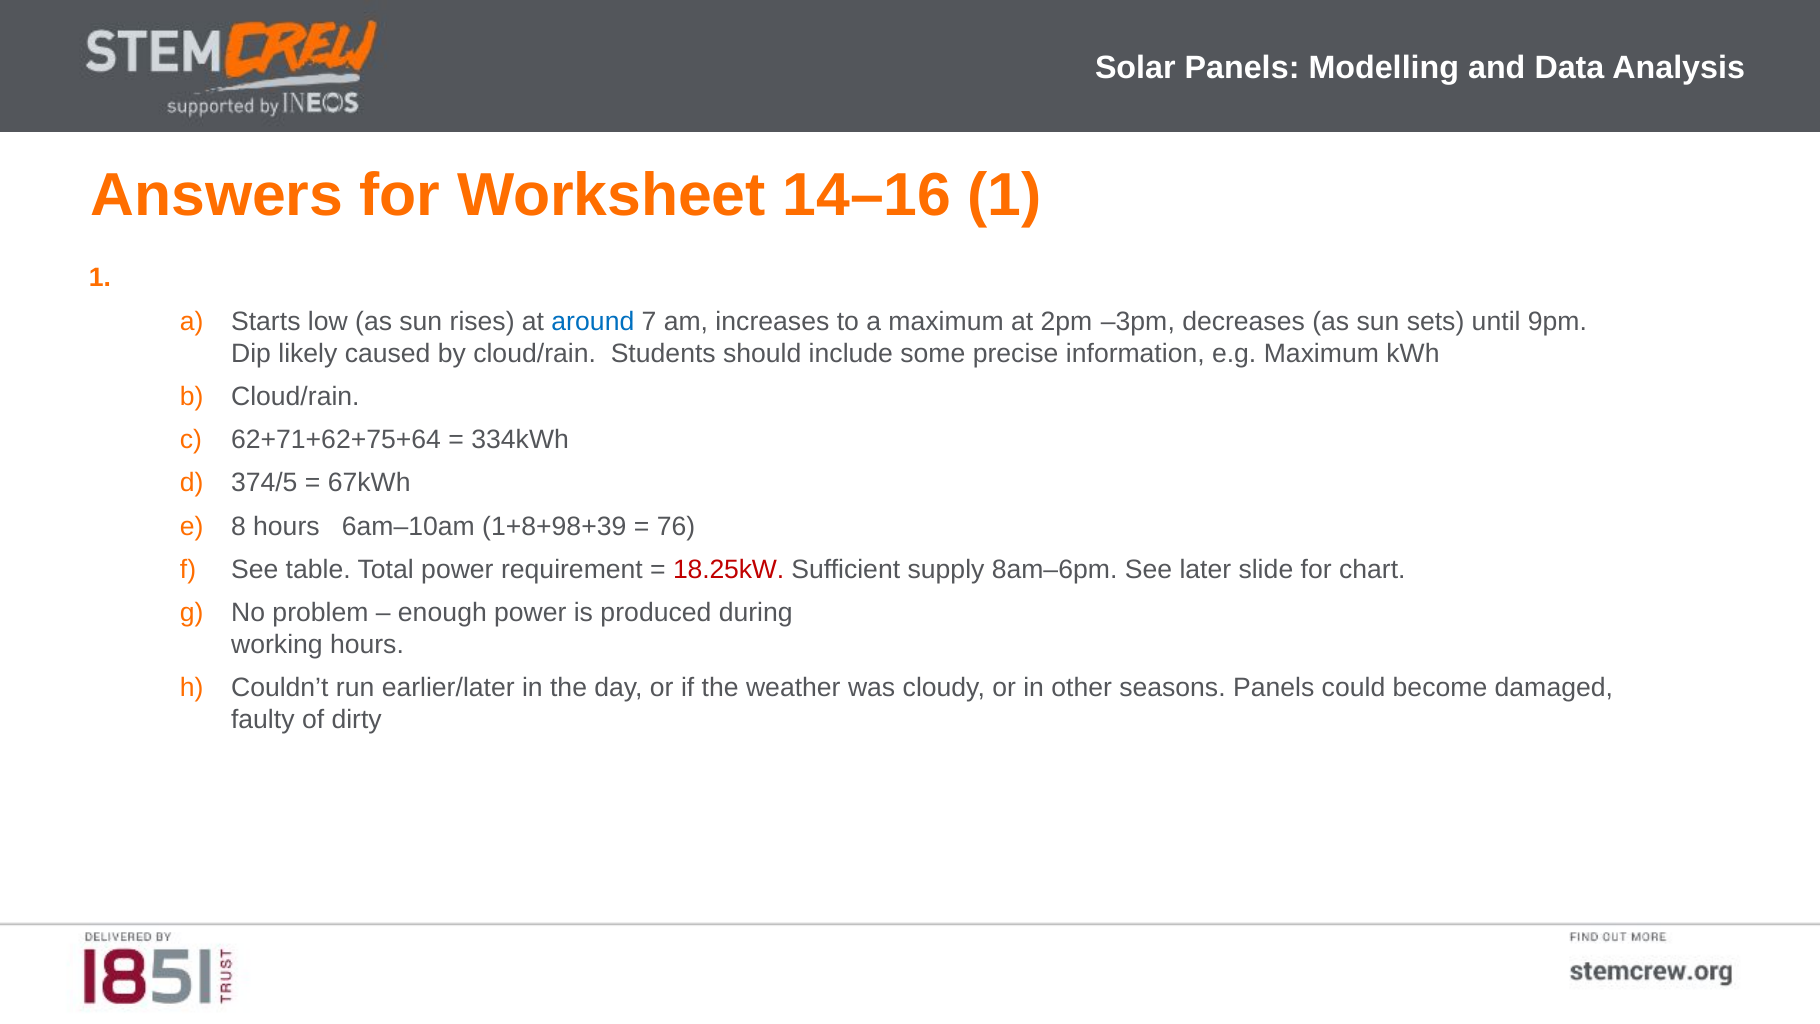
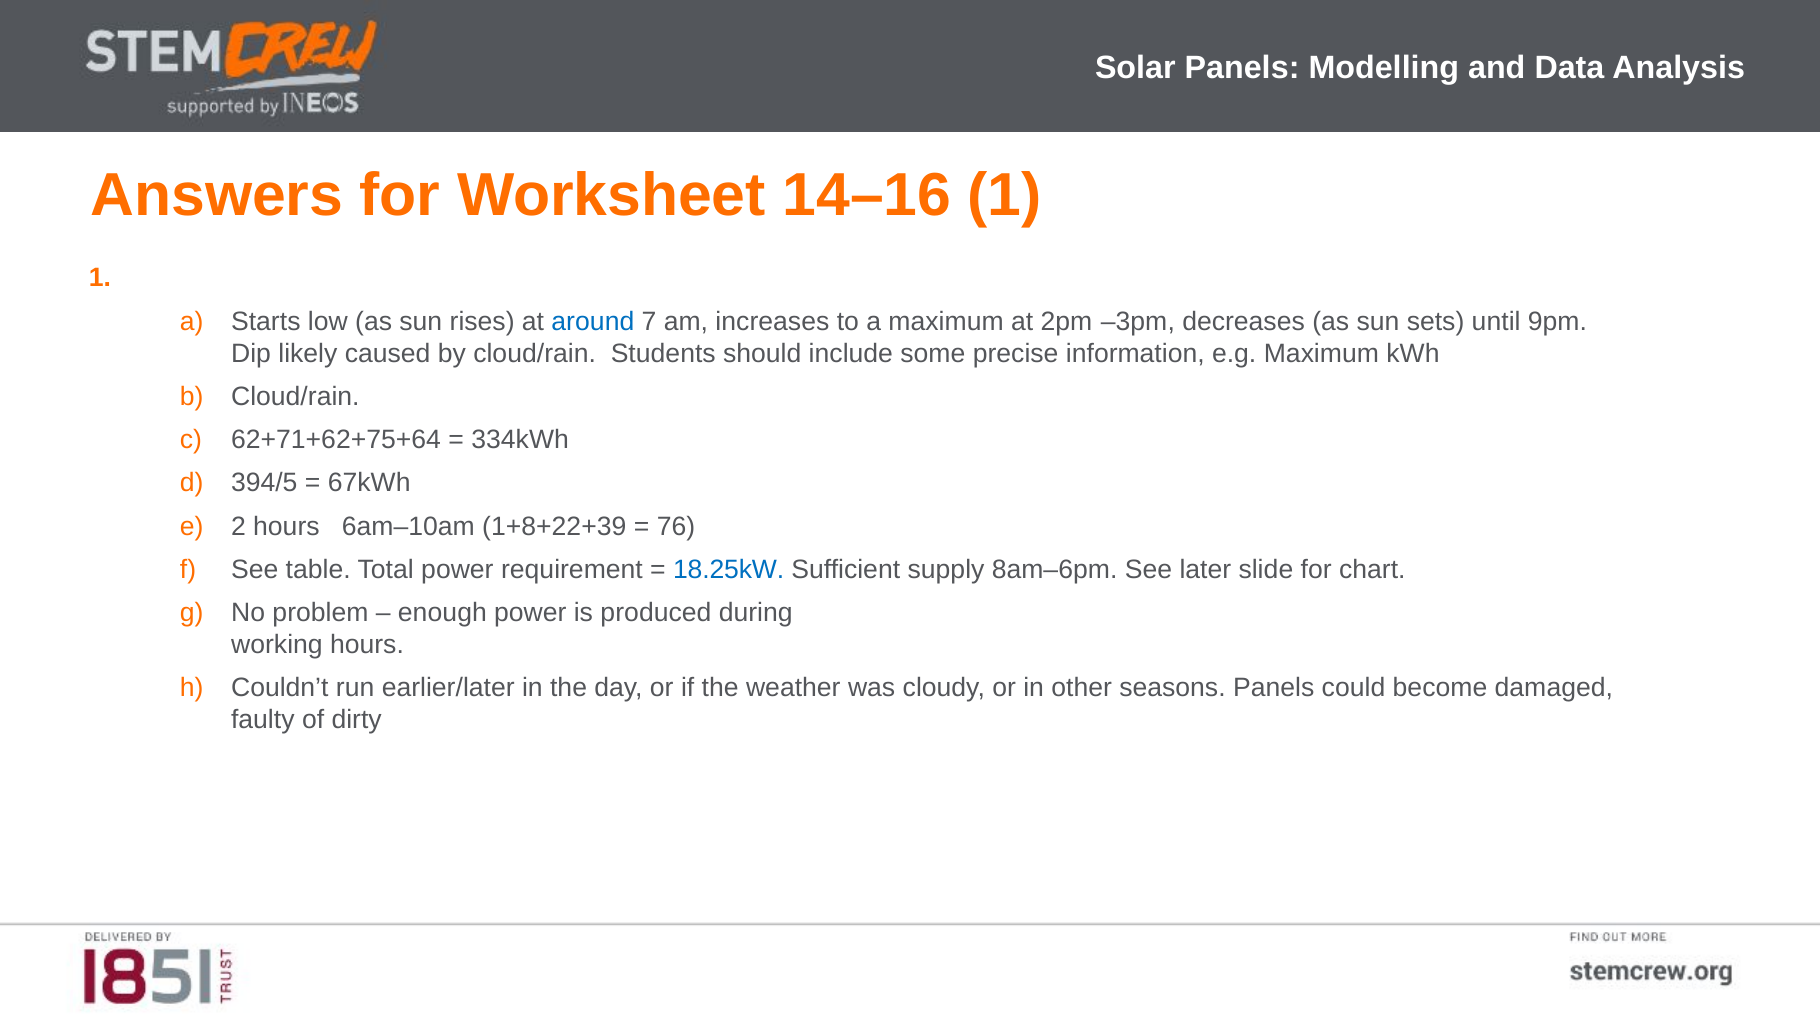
374/5: 374/5 -> 394/5 (264, 483)
8: 8 -> 2 (239, 526)
1+8+98+39: 1+8+98+39 -> 1+8+22+39 (554, 526)
18.25kW colour: red -> blue (729, 570)
